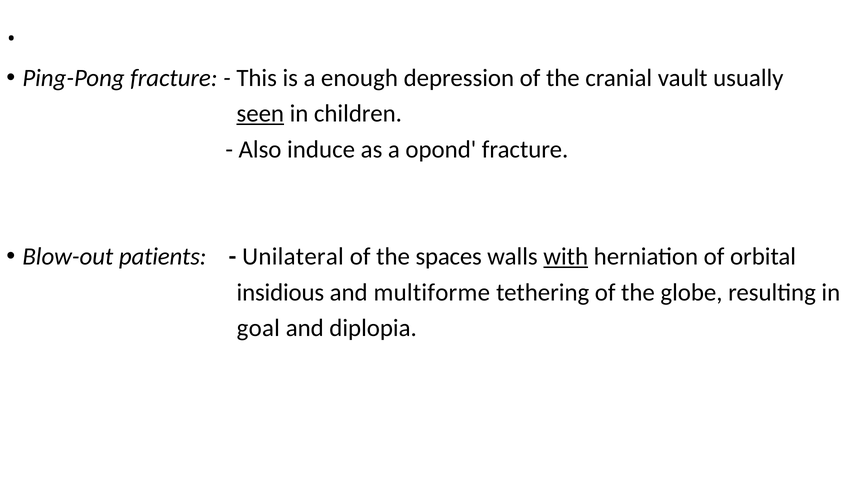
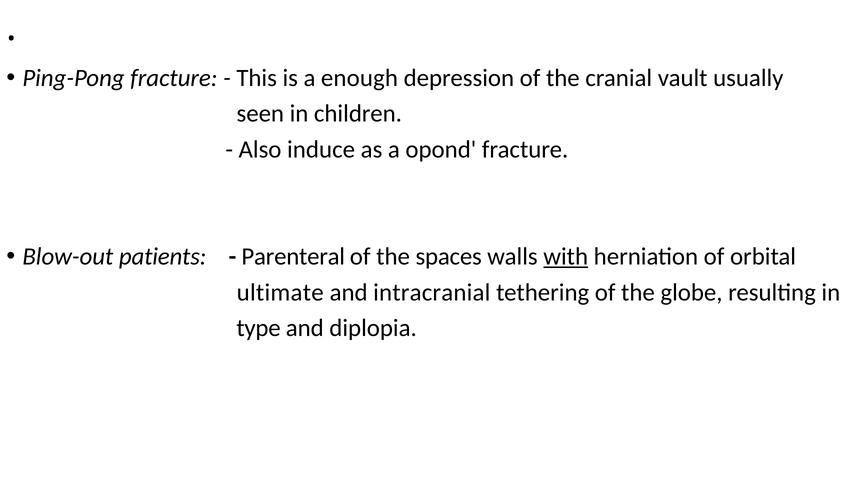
seen underline: present -> none (260, 114)
Unilateral: Unilateral -> Parenteral (293, 257)
insidious: insidious -> ultimate (280, 292)
multiforme: multiforme -> intracranial (432, 292)
goal: goal -> type (259, 328)
